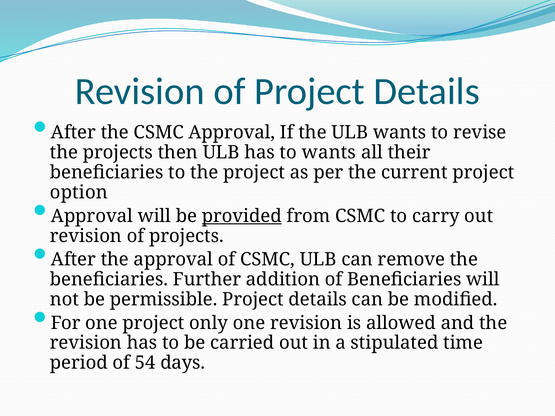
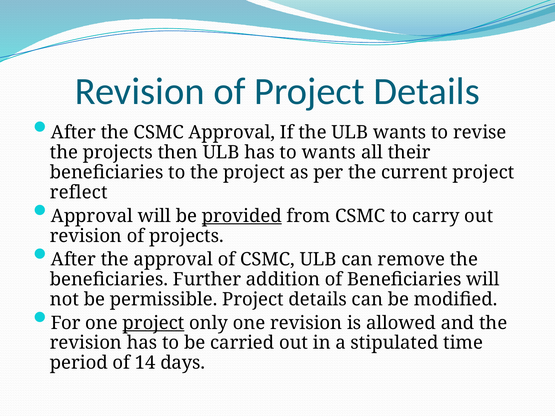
option: option -> reflect (79, 193)
project underline: none -> present (154, 323)
54: 54 -> 14 (145, 363)
